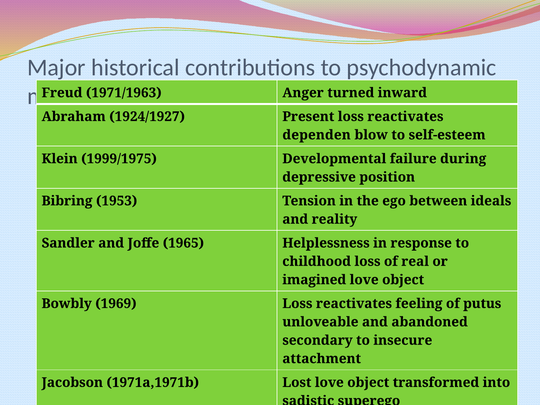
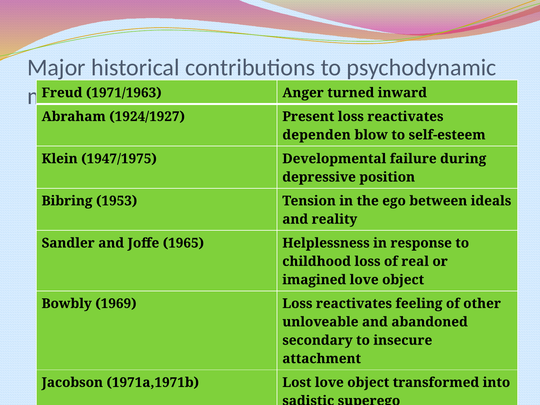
1999/1975: 1999/1975 -> 1947/1975 (119, 159)
of putus: putus -> other (482, 304)
